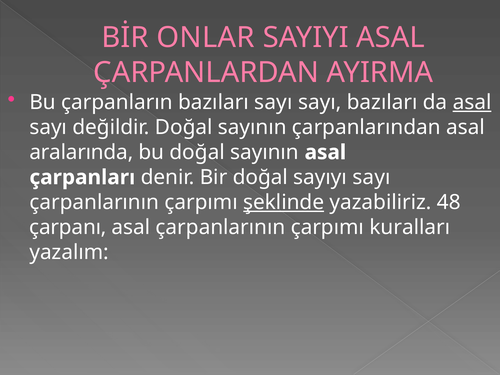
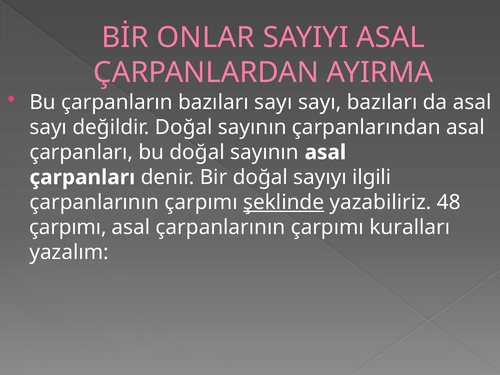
asal underline: present -> none (472, 102)
aralarında: aralarında -> çarpanları (81, 152)
sayıyı sayı: sayı -> ilgili (372, 177)
çarpanı: çarpanı -> çarpımı (68, 227)
